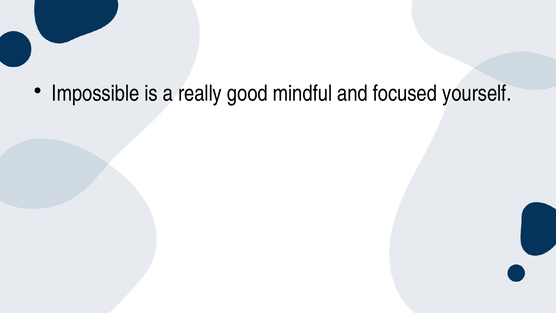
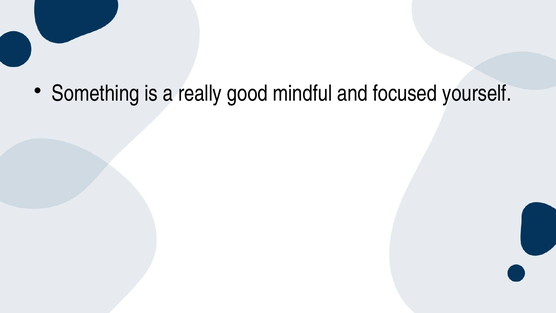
Impossible: Impossible -> Something (96, 93)
